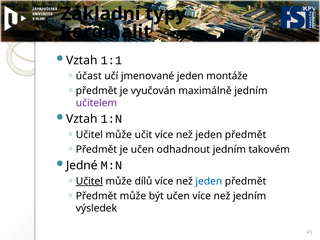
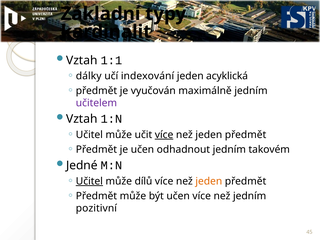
účast: účast -> dálky (89, 76)
jmenované: jmenované -> indexování (148, 76)
montáže: montáže -> acyklická (227, 76)
více underline: none -> present (164, 135)
jeden colour: blue -> orange (209, 181)
výsledek: výsledek -> pozitivní (96, 208)
